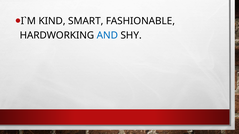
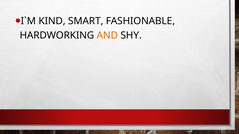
AND colour: blue -> orange (107, 35)
